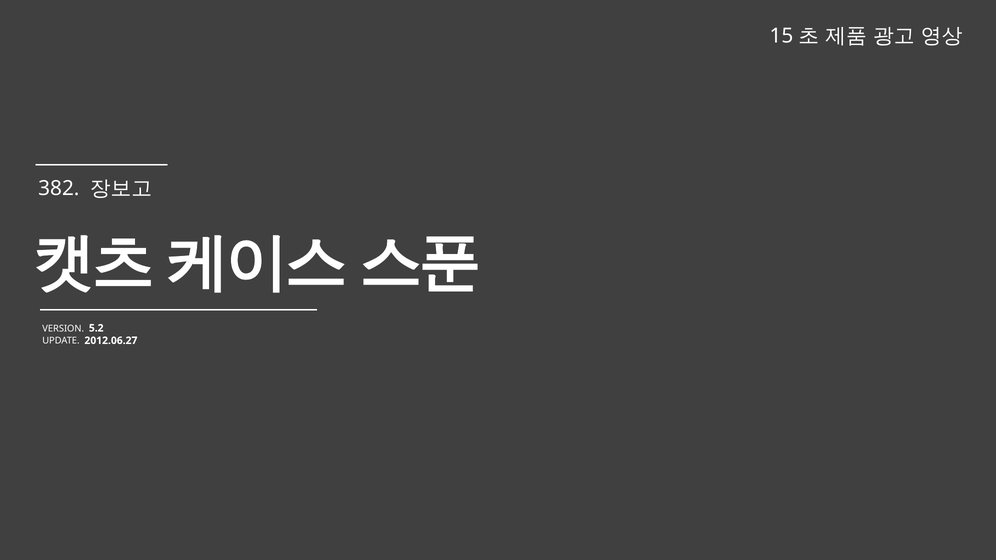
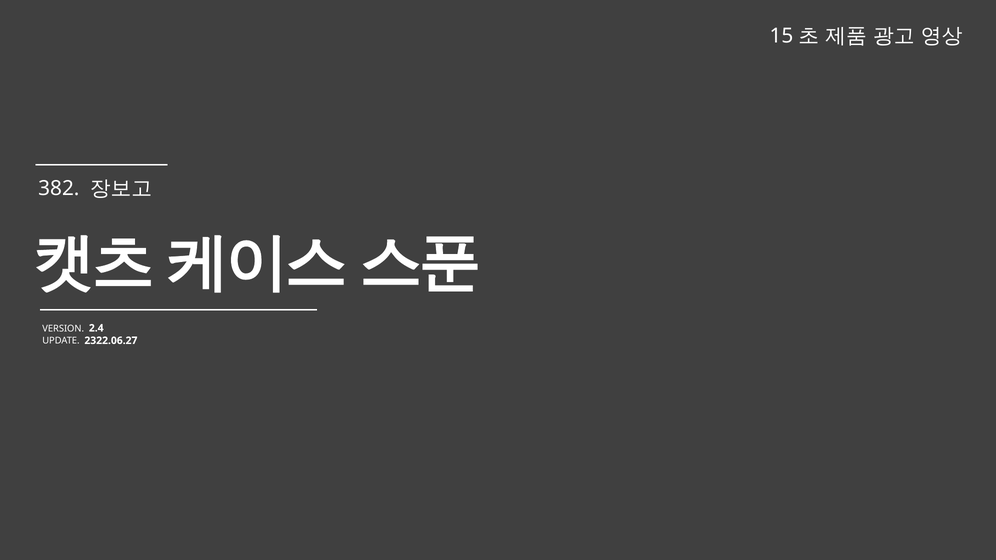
5.2: 5.2 -> 2.4 (96, 328)
2012.06.27: 2012.06.27 -> 2322.06.27 (111, 341)
